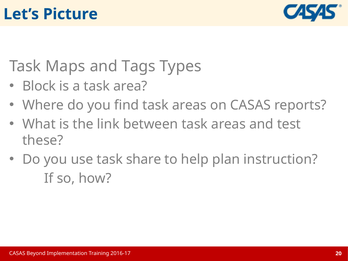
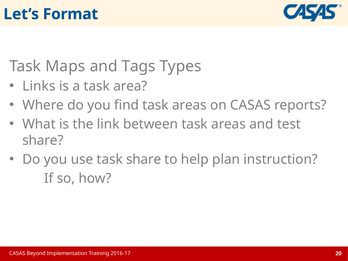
Picture: Picture -> Format (70, 14)
Block: Block -> Links (39, 86)
these: these -> share (43, 140)
